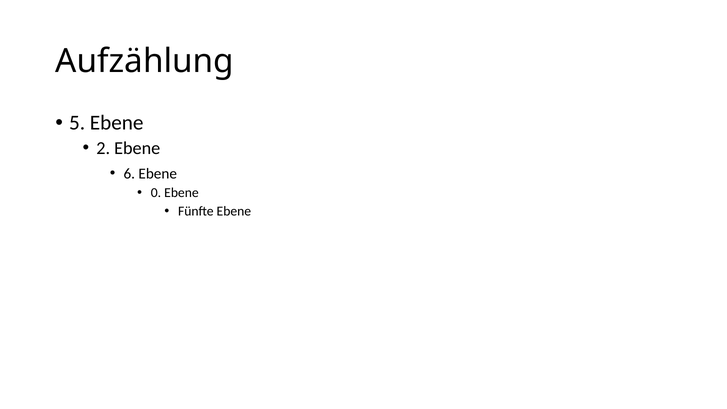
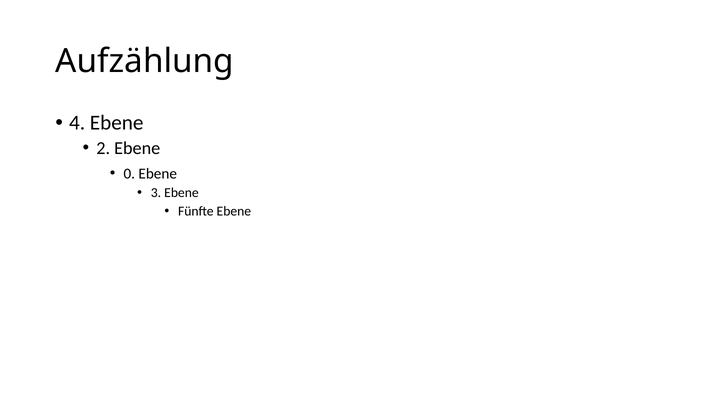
5: 5 -> 4 (77, 123)
6: 6 -> 0 (129, 174)
0: 0 -> 3 (156, 193)
